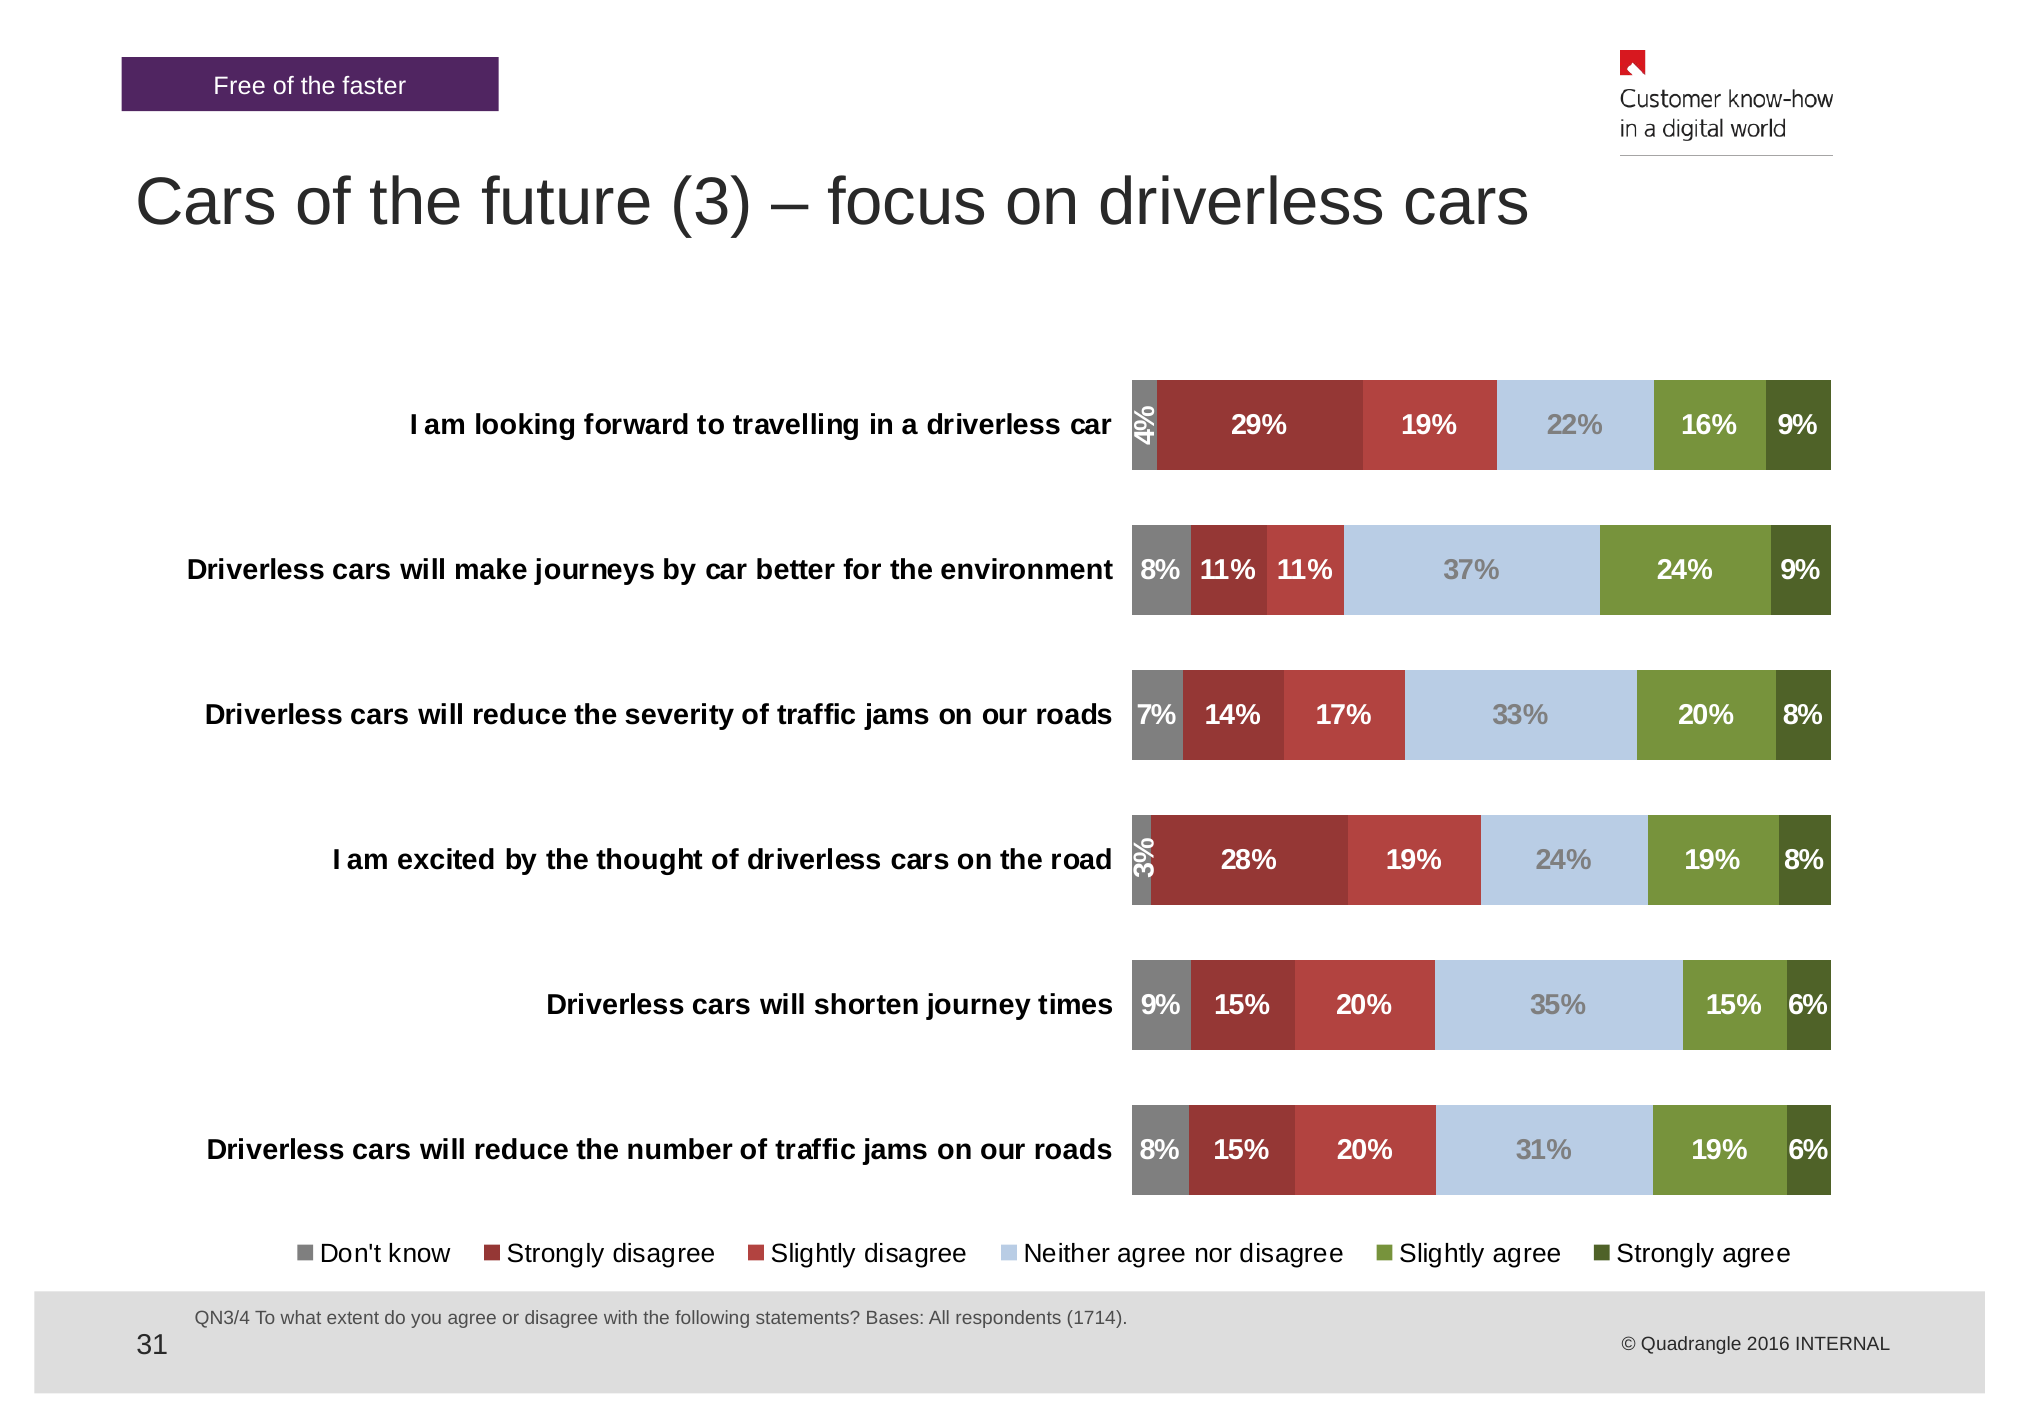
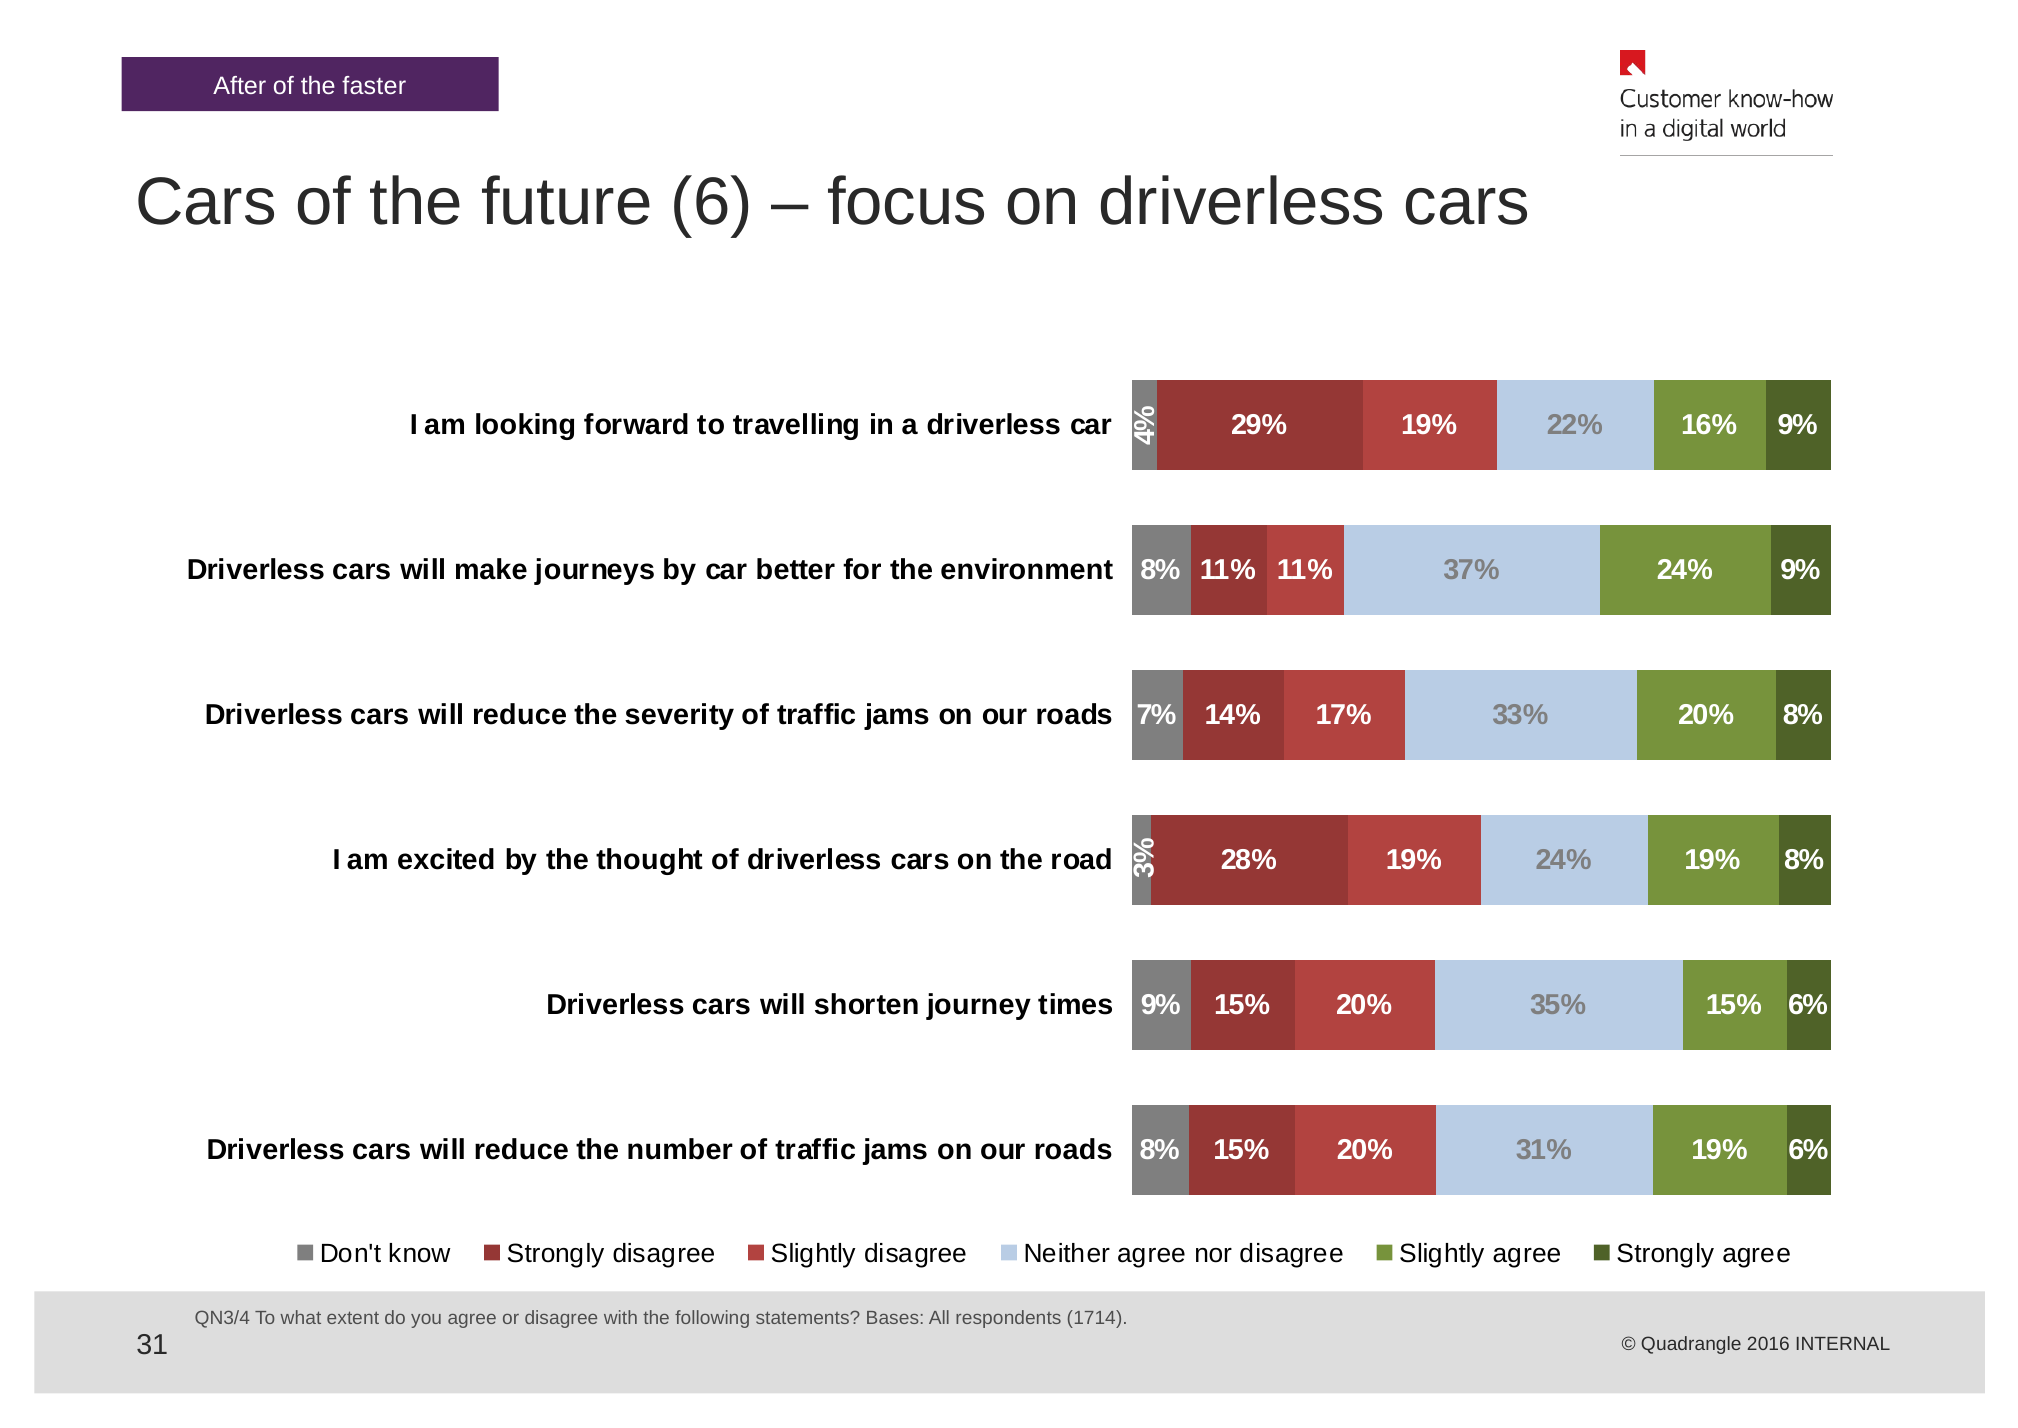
Free: Free -> After (240, 86)
future 3: 3 -> 6 (712, 203)
